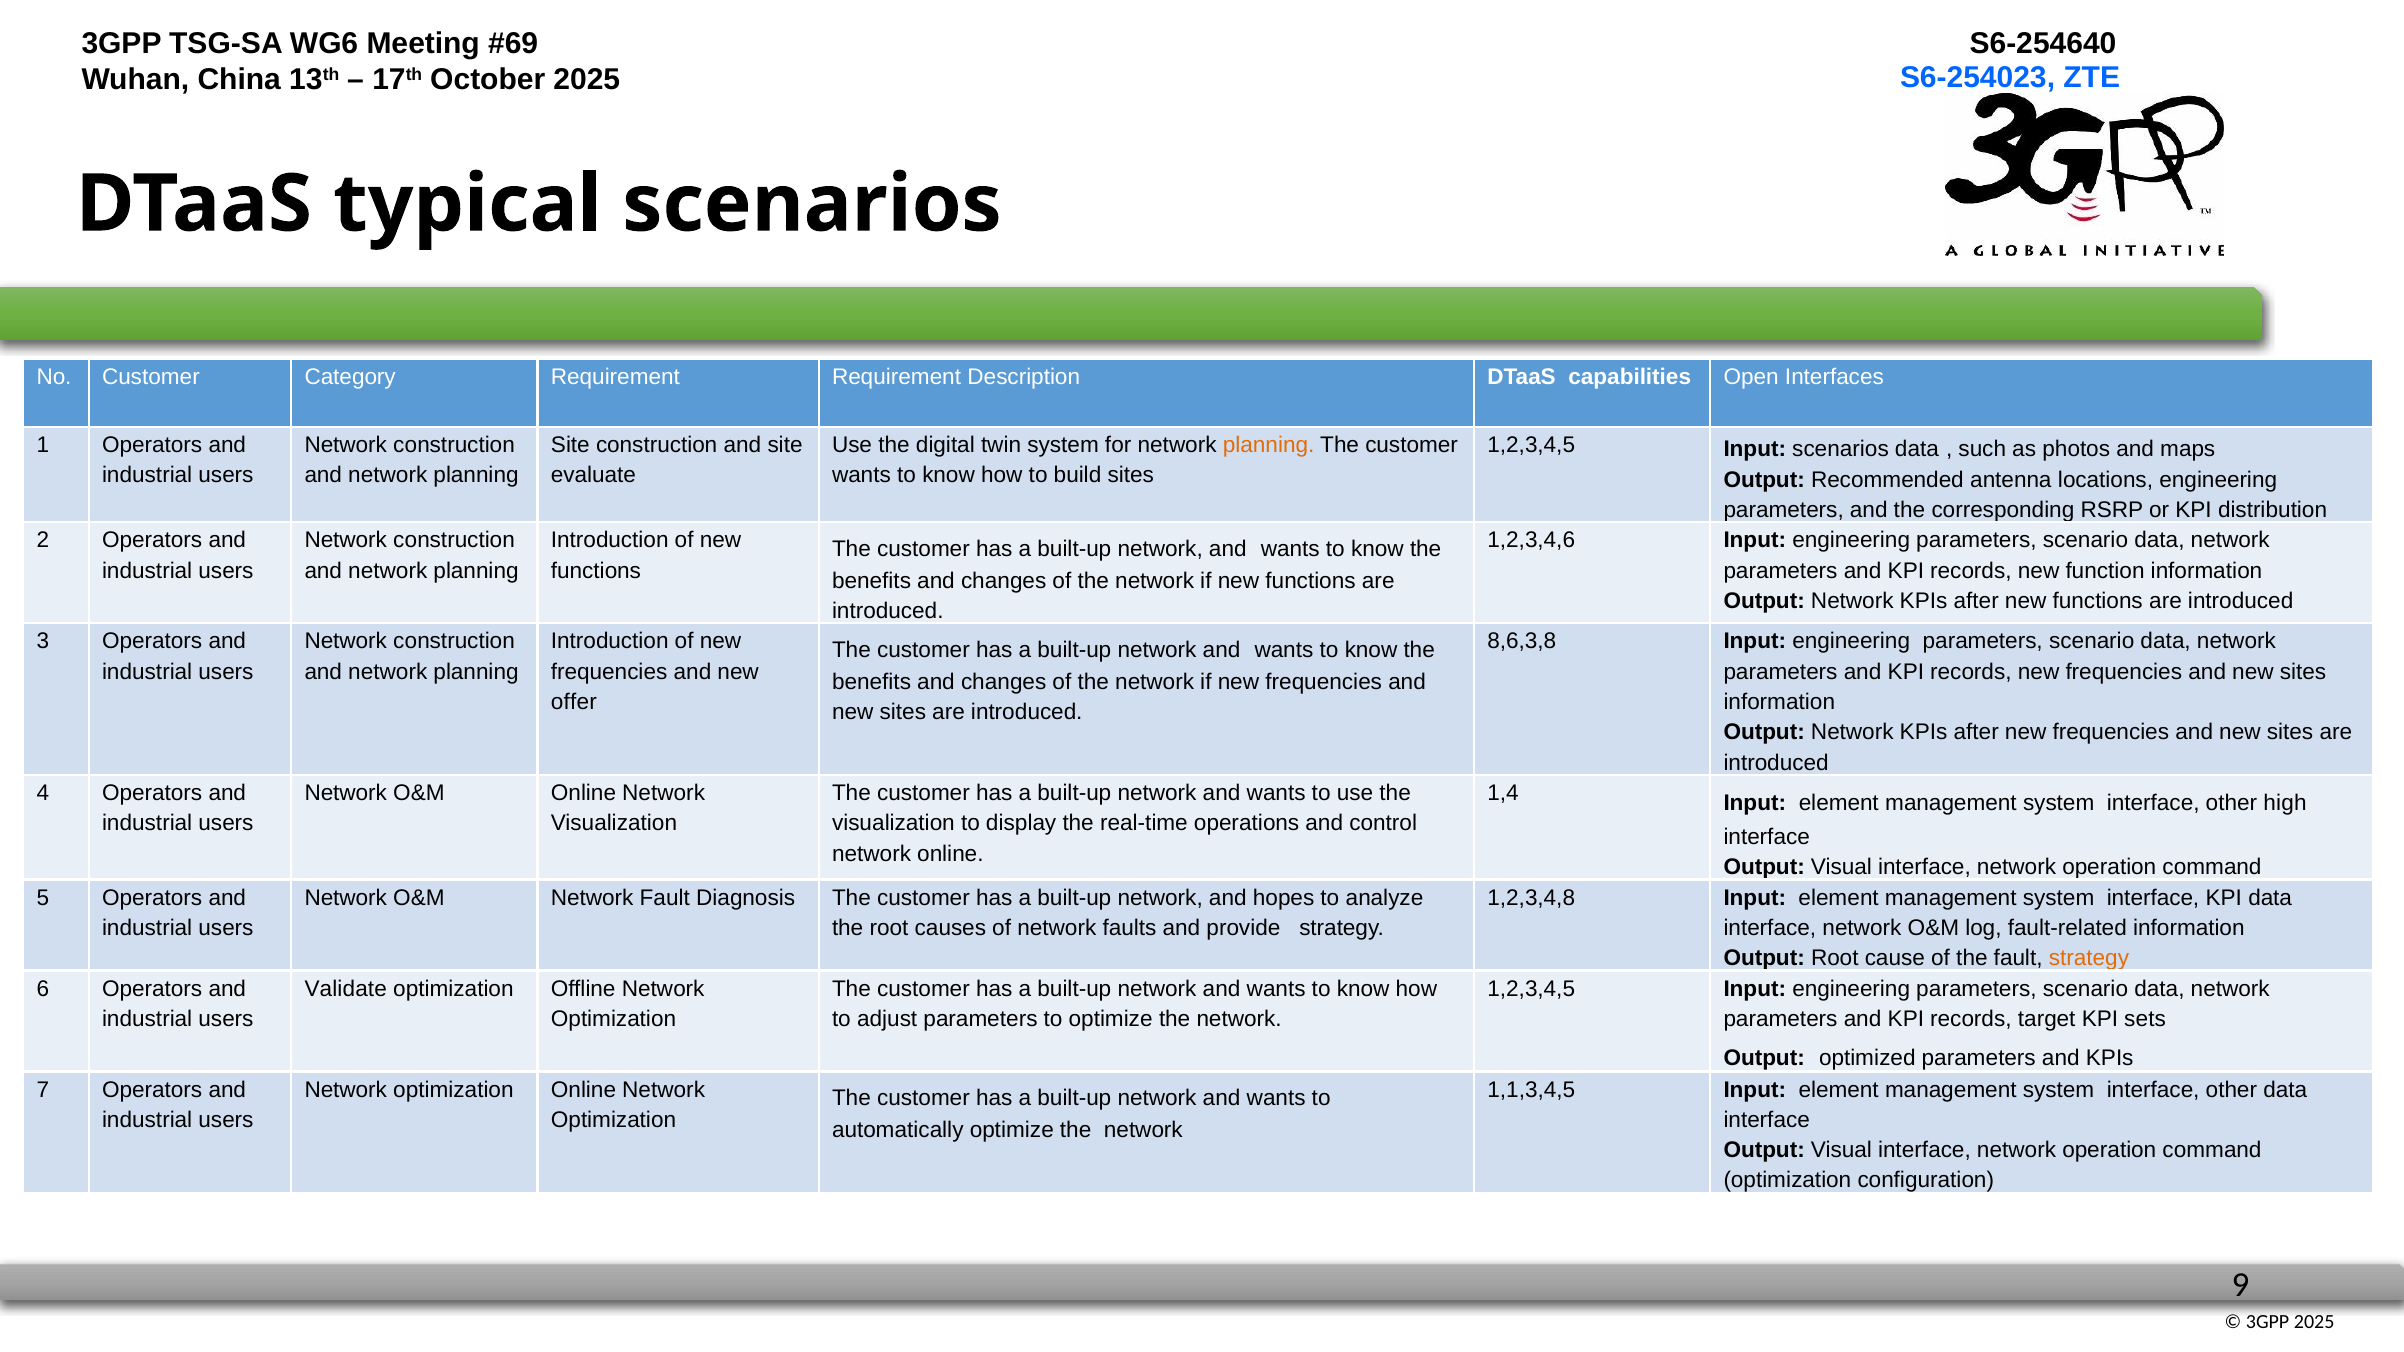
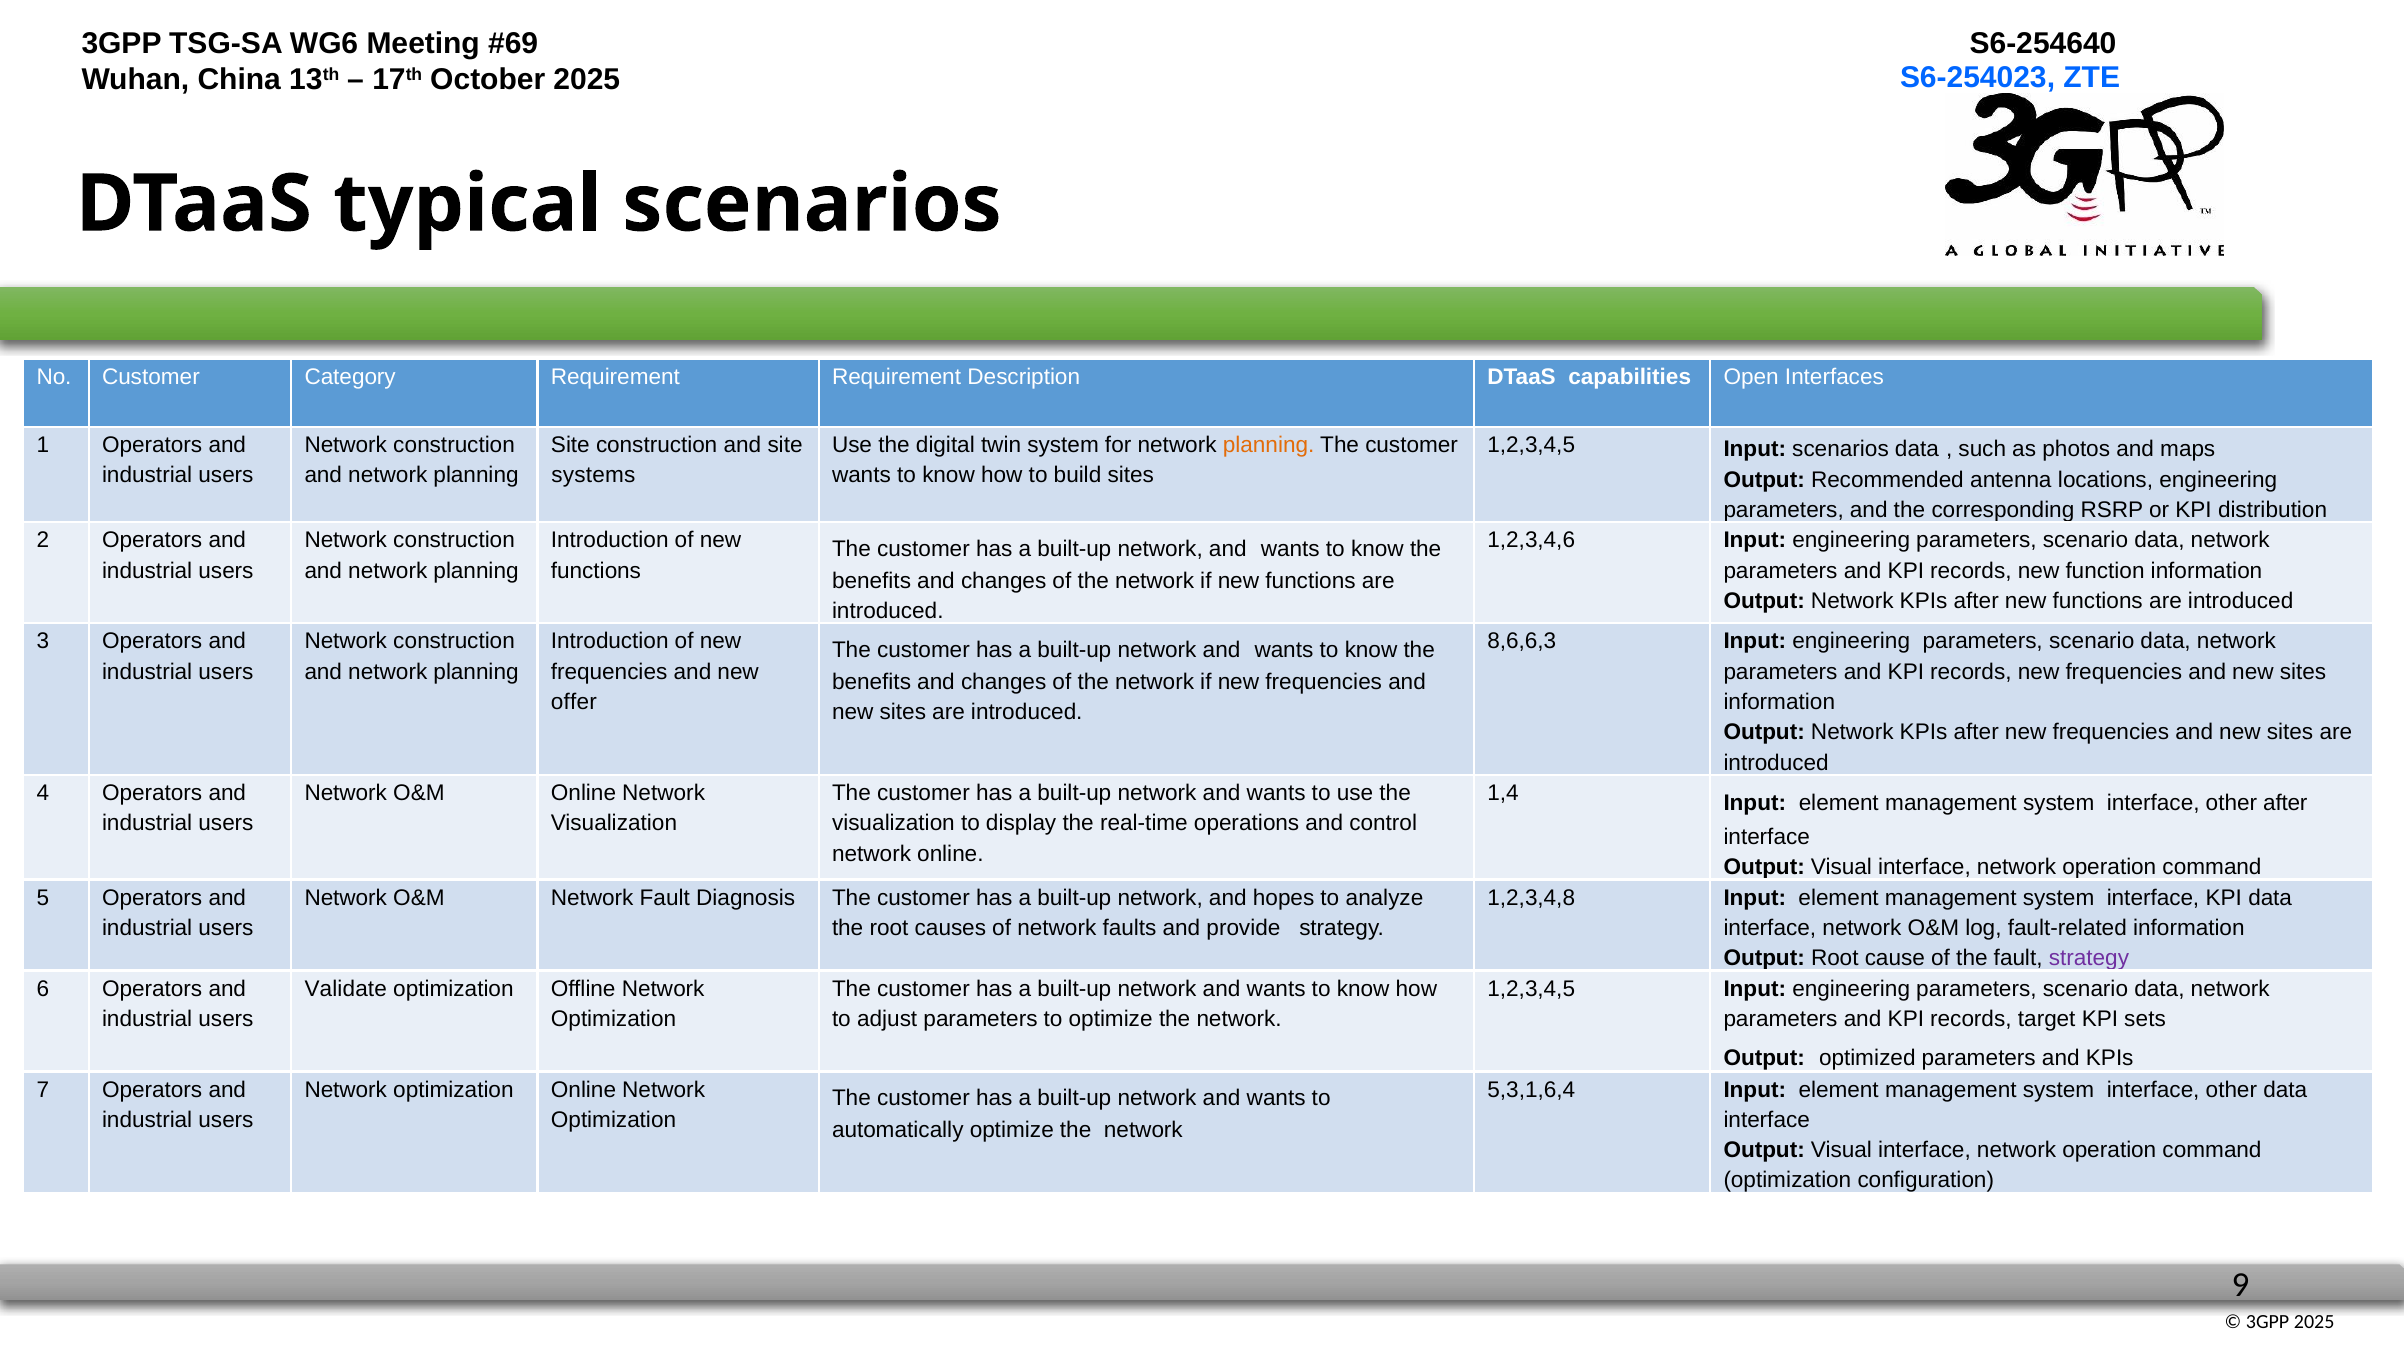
evaluate: evaluate -> systems (593, 475)
8,6,3,8: 8,6,3,8 -> 8,6,6,3 (1522, 641)
other high: high -> after (2285, 803)
strategy colour: orange -> purple (2089, 958)
1,1,3,4,5: 1,1,3,4,5 -> 5,3,1,6,4 (1531, 1090)
